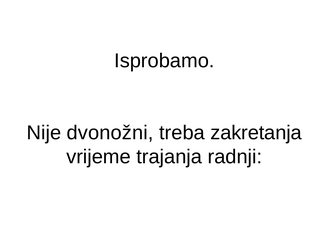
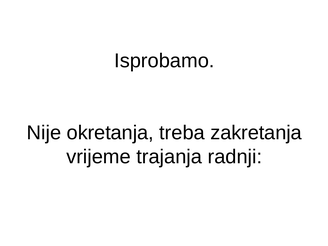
dvonožni: dvonožni -> okretanja (110, 133)
